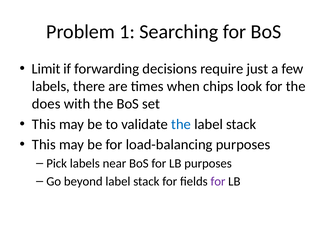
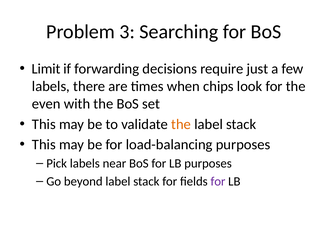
1: 1 -> 3 (127, 32)
does: does -> even (46, 104)
the colour: blue -> orange (181, 124)
